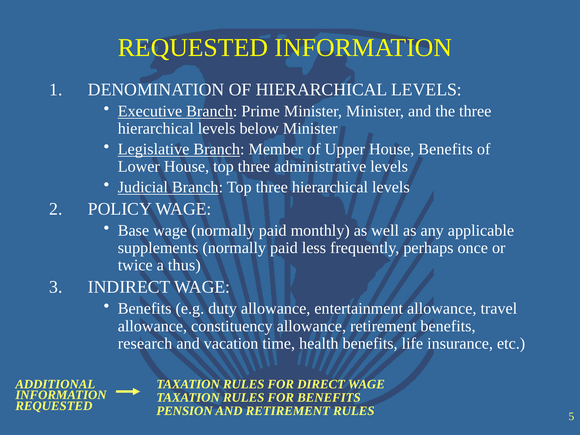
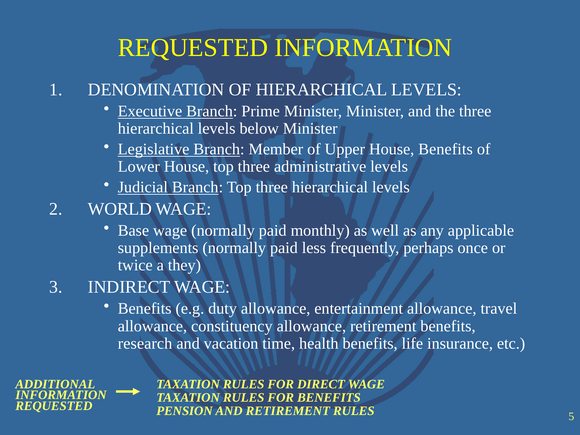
POLICY: POLICY -> WORLD (120, 209)
thus: thus -> they (184, 265)
